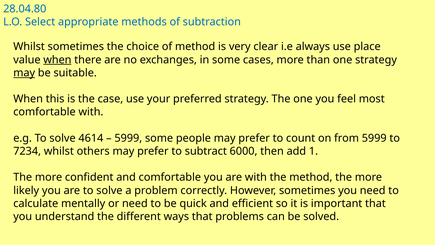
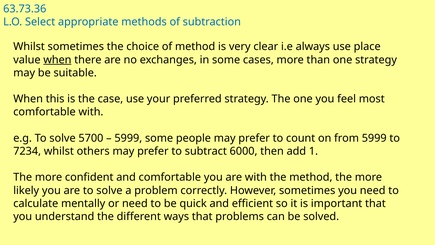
28.04.80: 28.04.80 -> 63.73.36 (25, 9)
may underline: present -> none (24, 73)
4614: 4614 -> 5700 (91, 138)
